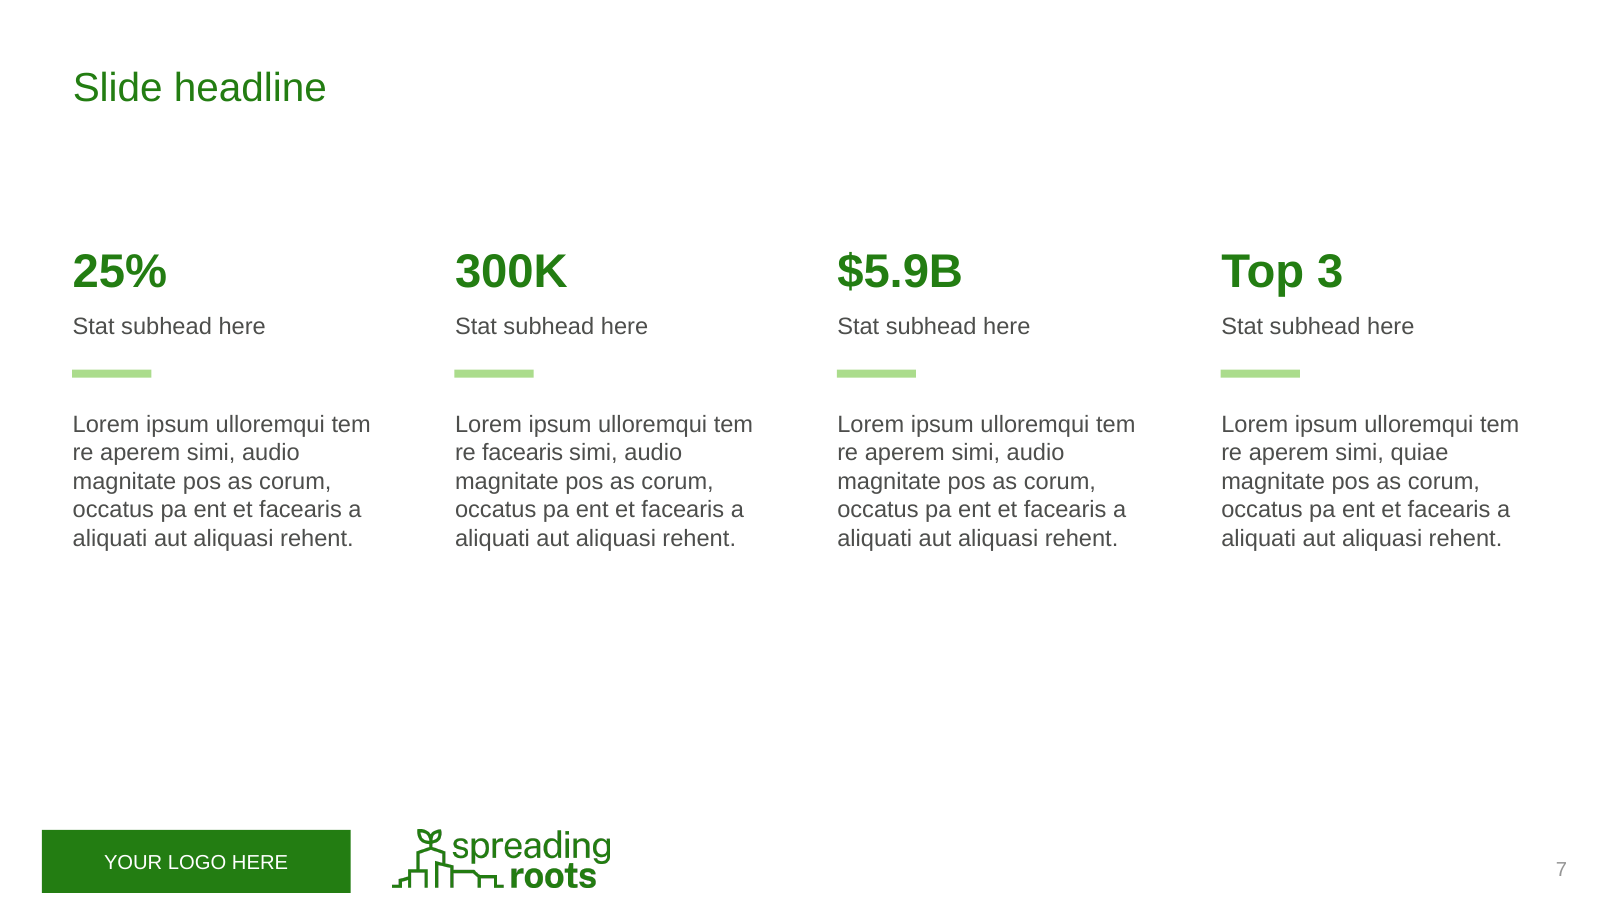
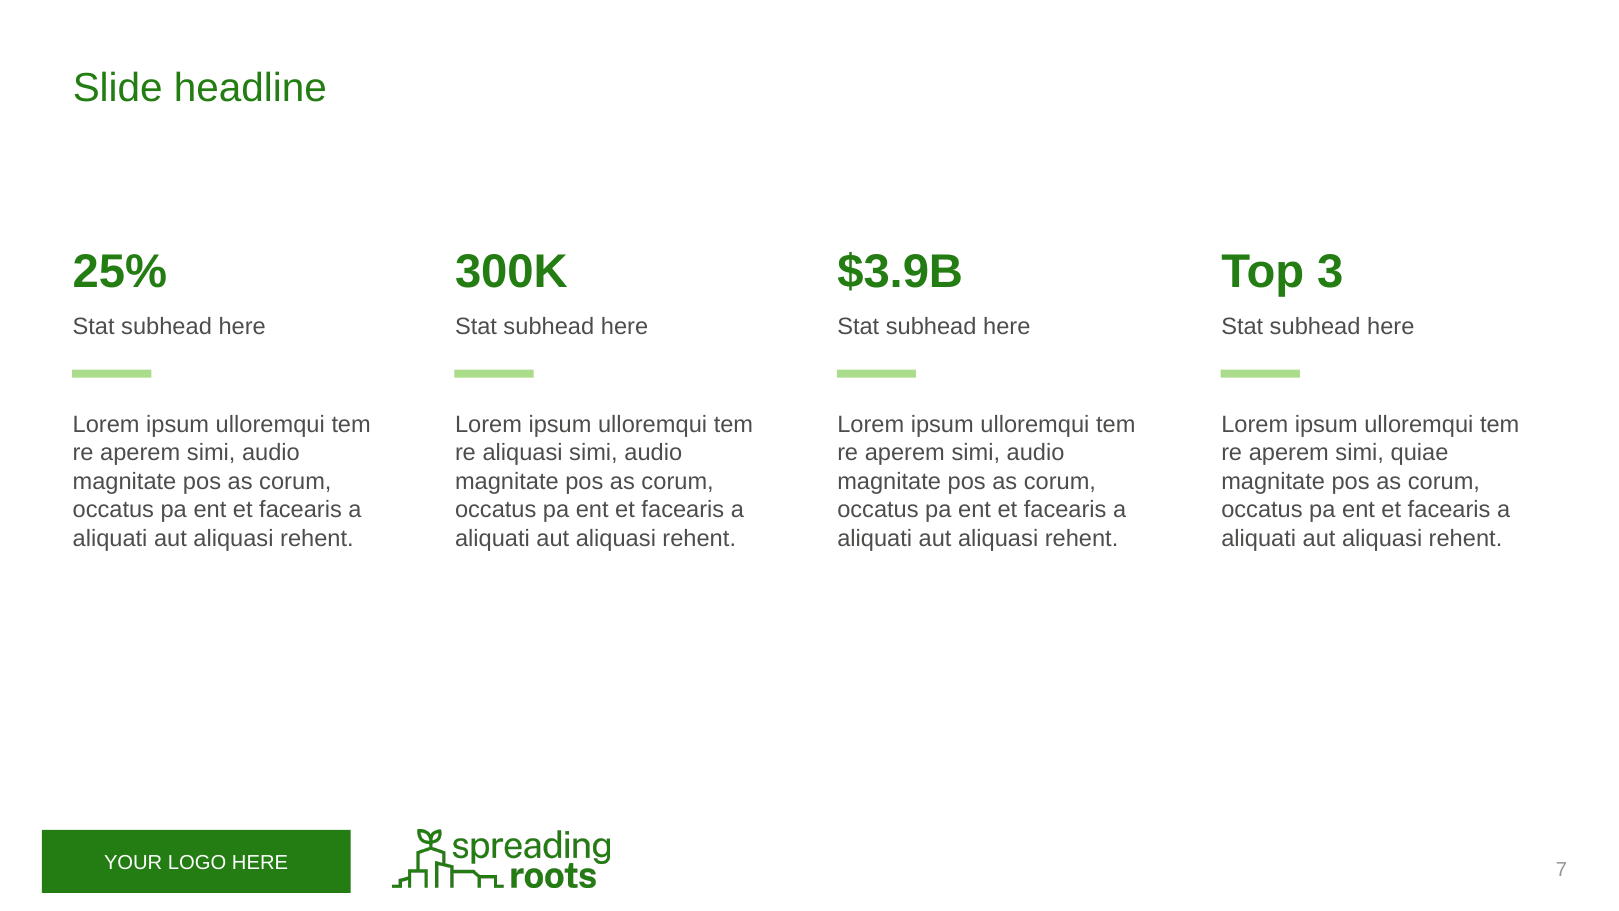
$5.9B: $5.9B -> $3.9B (900, 272)
re facearis: facearis -> aliquasi (523, 453)
